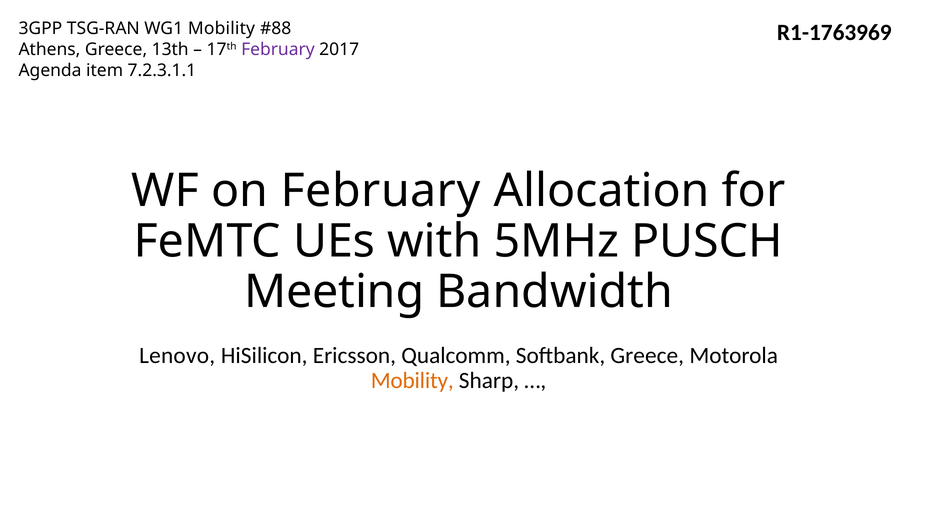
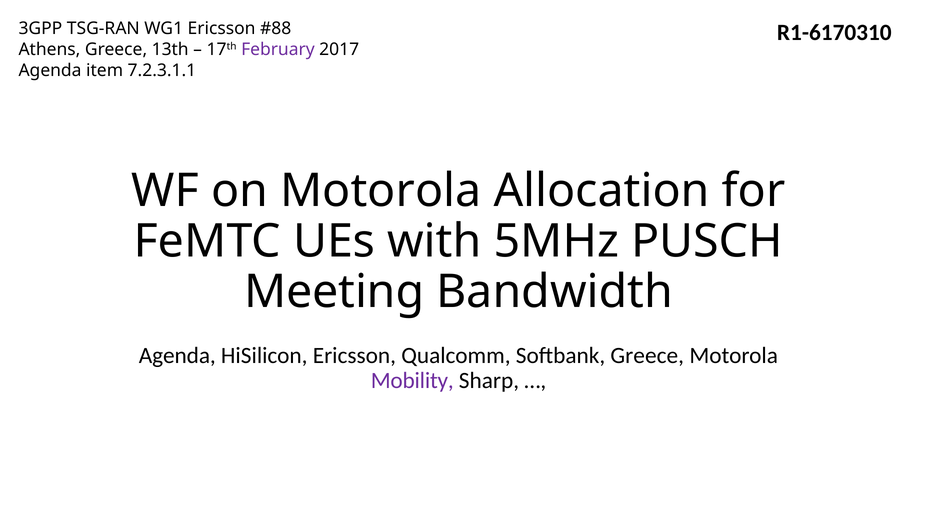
R1-1763969: R1-1763969 -> R1-6170310 (834, 32)
WG1 Mobility: Mobility -> Ericsson (222, 28)
on February: February -> Motorola (381, 191)
Lenovo: Lenovo -> Agenda (177, 356)
Mobility colour: orange -> purple (412, 381)
